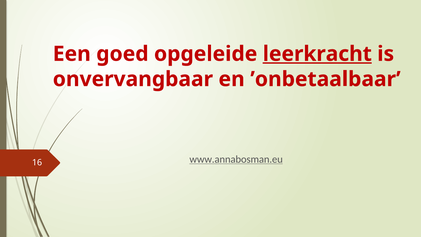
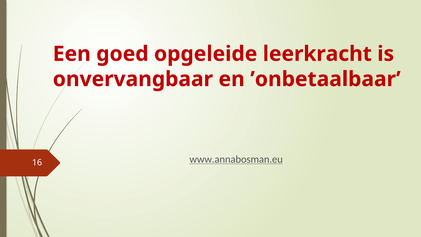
leerkracht underline: present -> none (317, 54)
